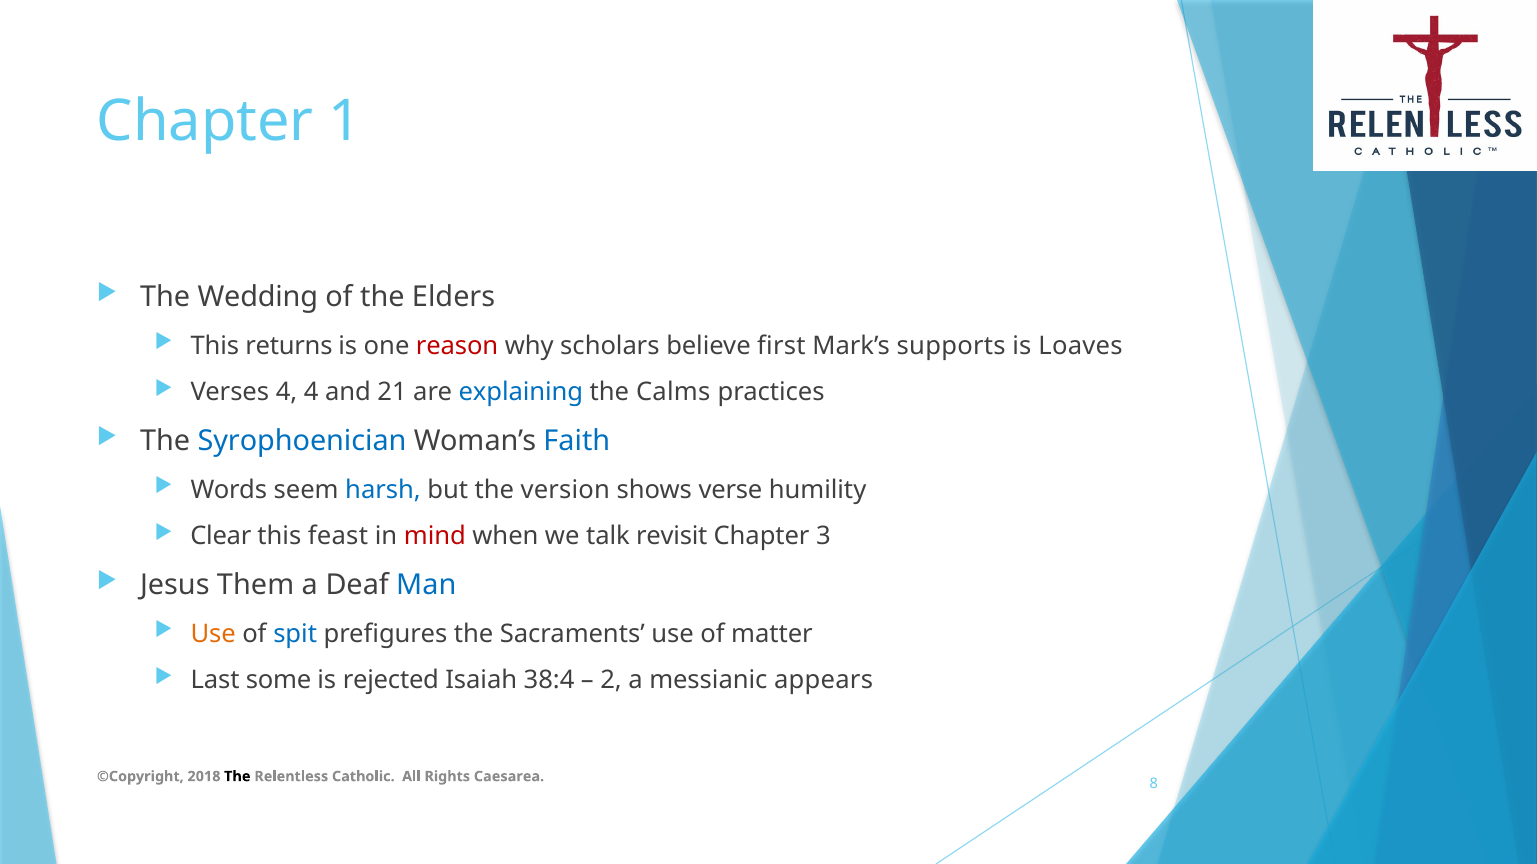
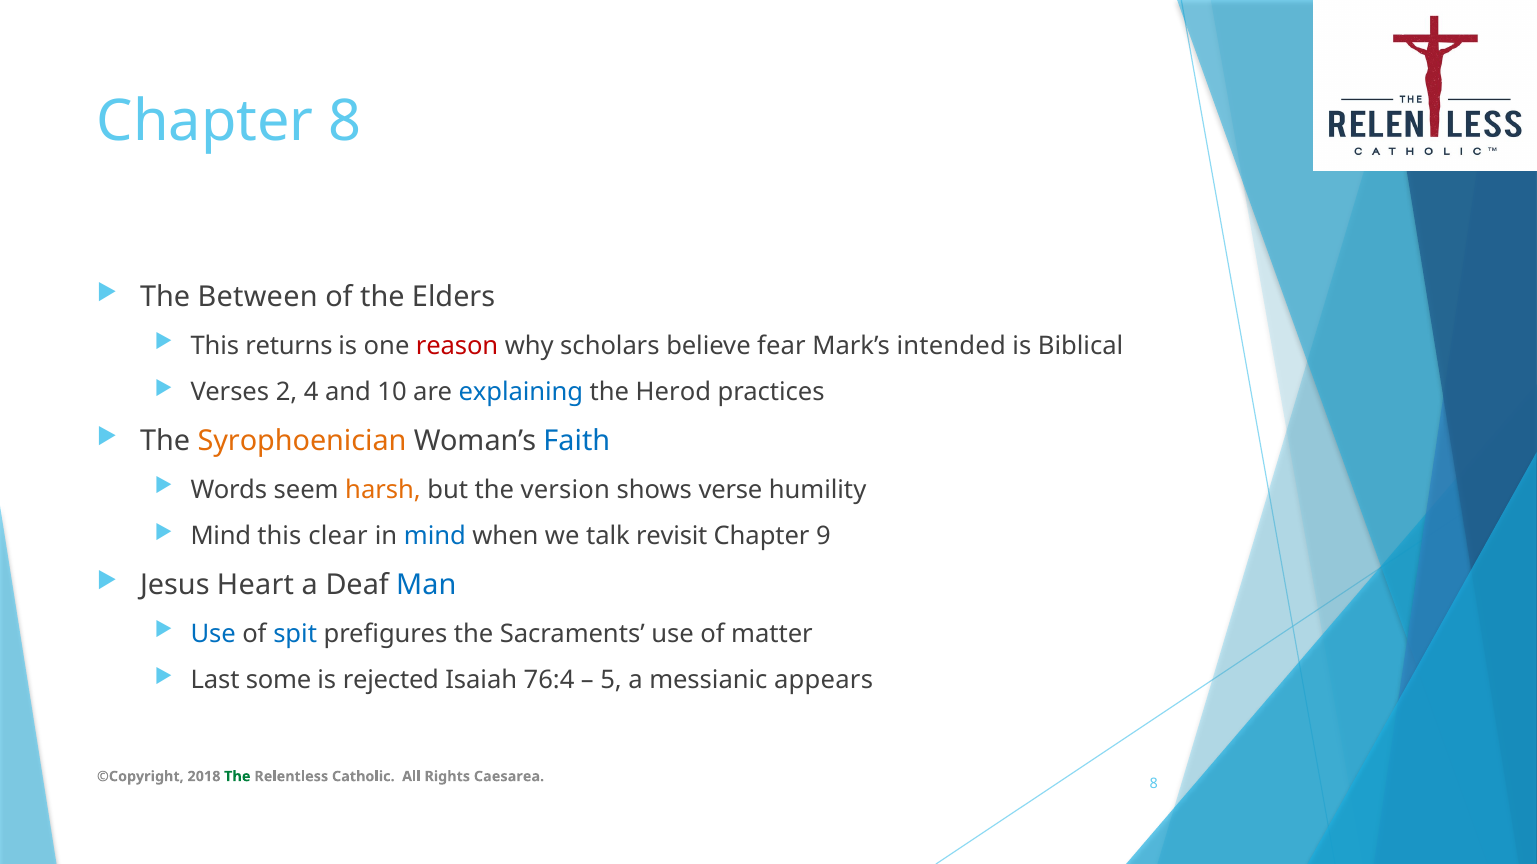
Chapter 1: 1 -> 8 (345, 121)
Wedding: Wedding -> Between (258, 297)
first: first -> fear (781, 346)
supports: supports -> intended (951, 346)
Loaves: Loaves -> Biblical (1081, 346)
Verses 4: 4 -> 2 (287, 393)
21: 21 -> 10 (392, 393)
Calms: Calms -> Herod (673, 393)
Syrophoenician colour: blue -> orange (302, 442)
harsh colour: blue -> orange (383, 490)
Clear: Clear -> Mind (221, 537)
feast: feast -> clear (338, 537)
mind colour: red -> blue (435, 537)
3: 3 -> 9 (824, 537)
Them: Them -> Heart (255, 586)
Use colour: orange -> blue (213, 634)
38:4: 38:4 -> 76:4 (549, 681)
2: 2 -> 5 (611, 681)
The colour: black -> green (237, 777)
